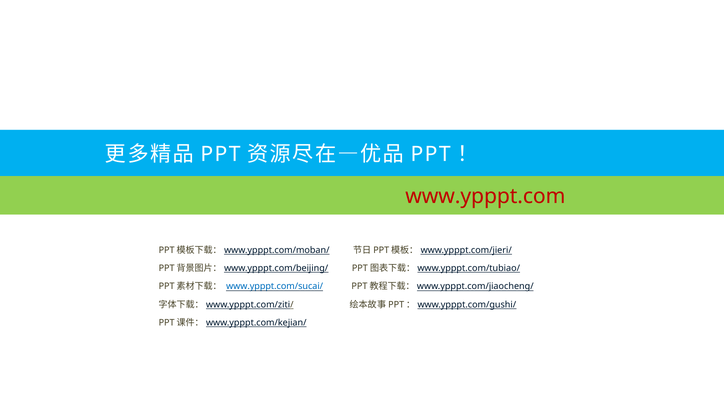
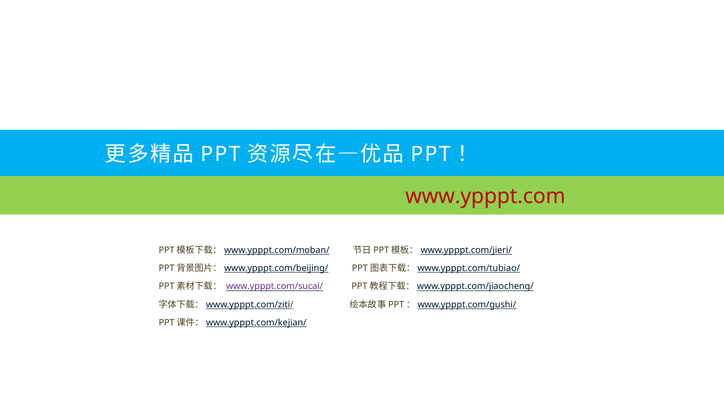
www.ypppt.com/sucai/ colour: blue -> purple (275, 286)
